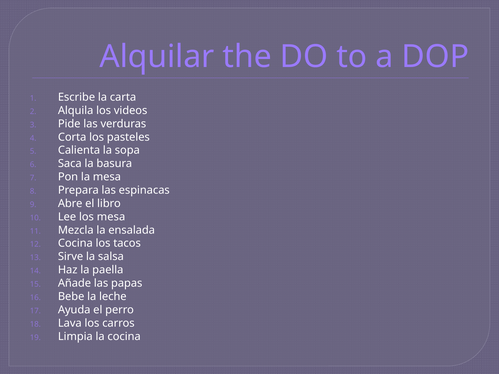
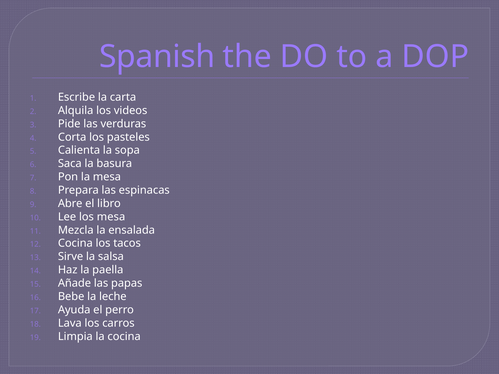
Alquilar: Alquilar -> Spanish (157, 57)
